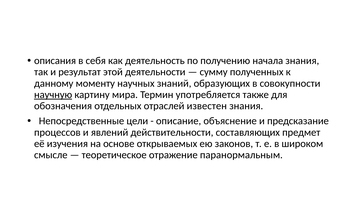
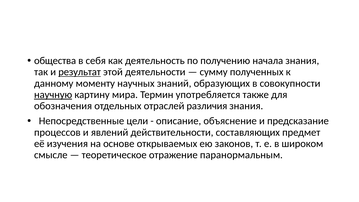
описания: описания -> общества (55, 61)
результат underline: none -> present (80, 72)
известен: известен -> различия (207, 106)
